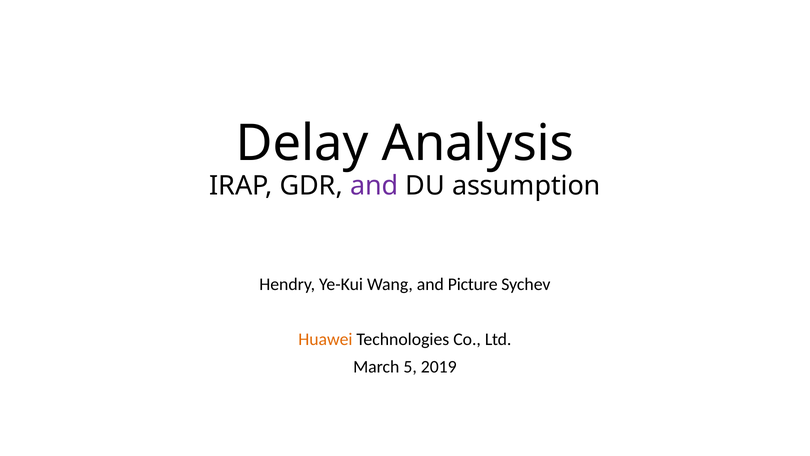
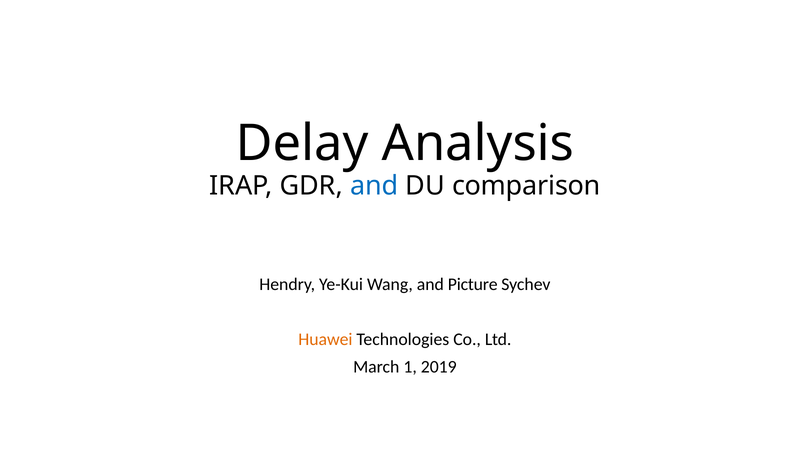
and colour: purple -> blue (374, 186)
assumption: assumption -> comparison (526, 186)
5: 5 -> 1 (410, 367)
